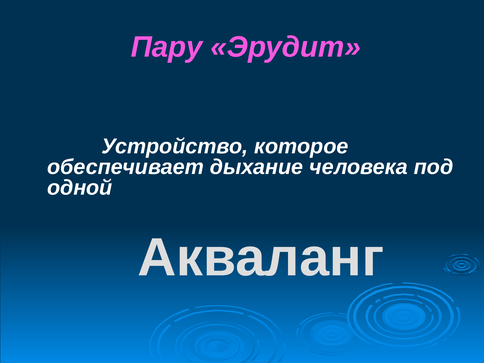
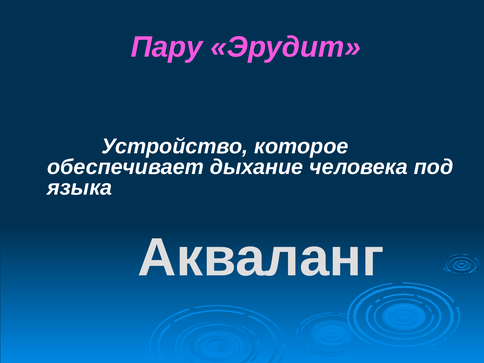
одной: одной -> языка (80, 188)
